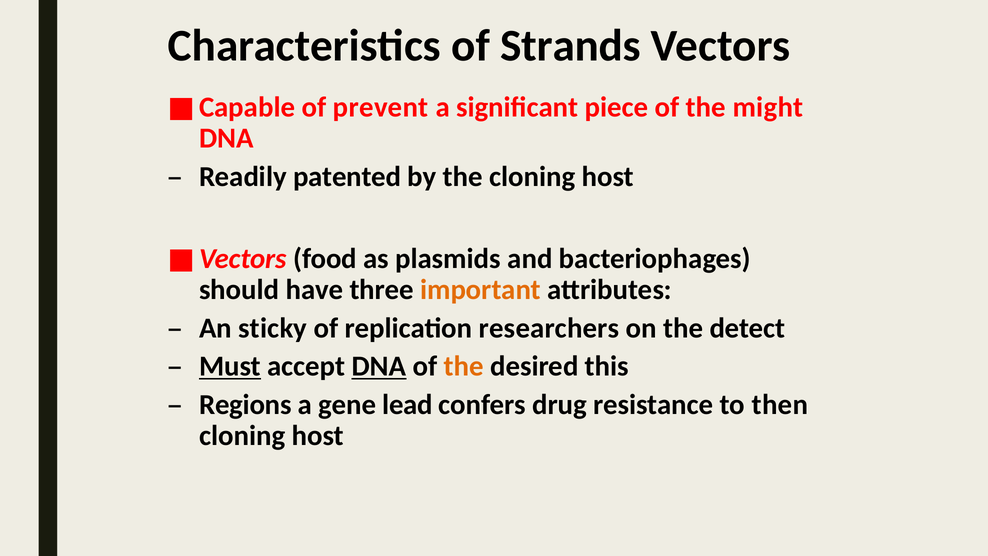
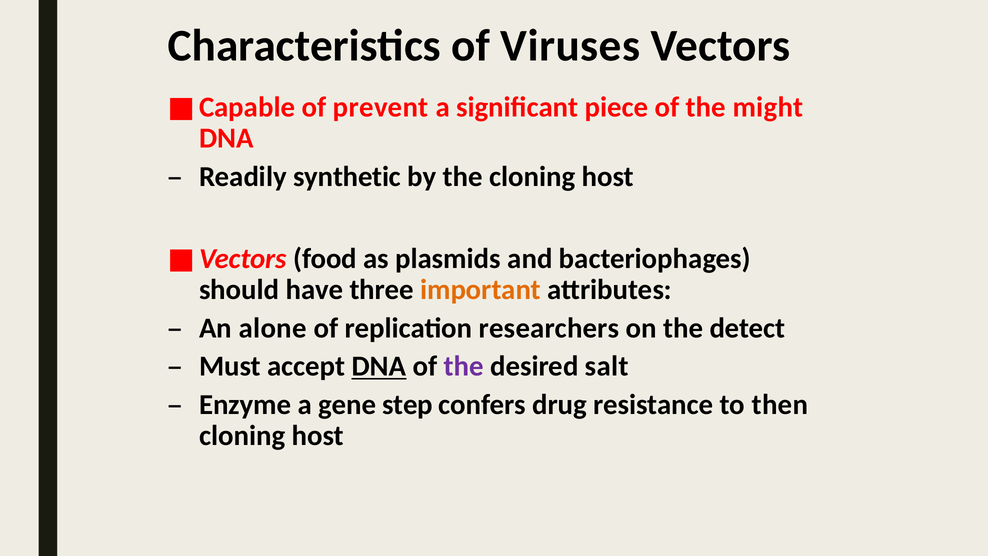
Strands: Strands -> Viruses (570, 46)
patented: patented -> synthetic (347, 177)
sticky: sticky -> alone (273, 328)
Must underline: present -> none (230, 366)
the colour: orange -> purple (464, 366)
this: this -> salt (607, 366)
Regions: Regions -> Enzyme (245, 405)
lead: lead -> step (408, 405)
